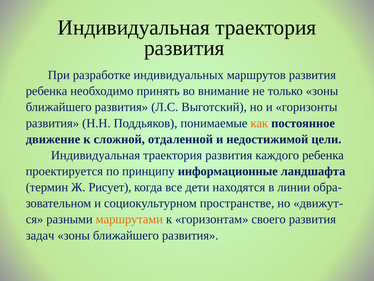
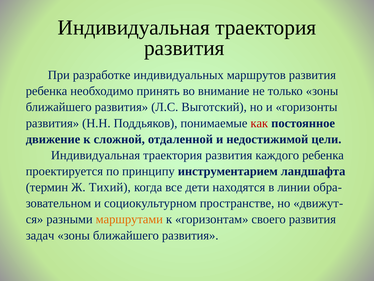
как colour: orange -> red (259, 123)
информационные: информационные -> инструментарием (228, 171)
Рисует: Рисует -> Тихий (110, 187)
